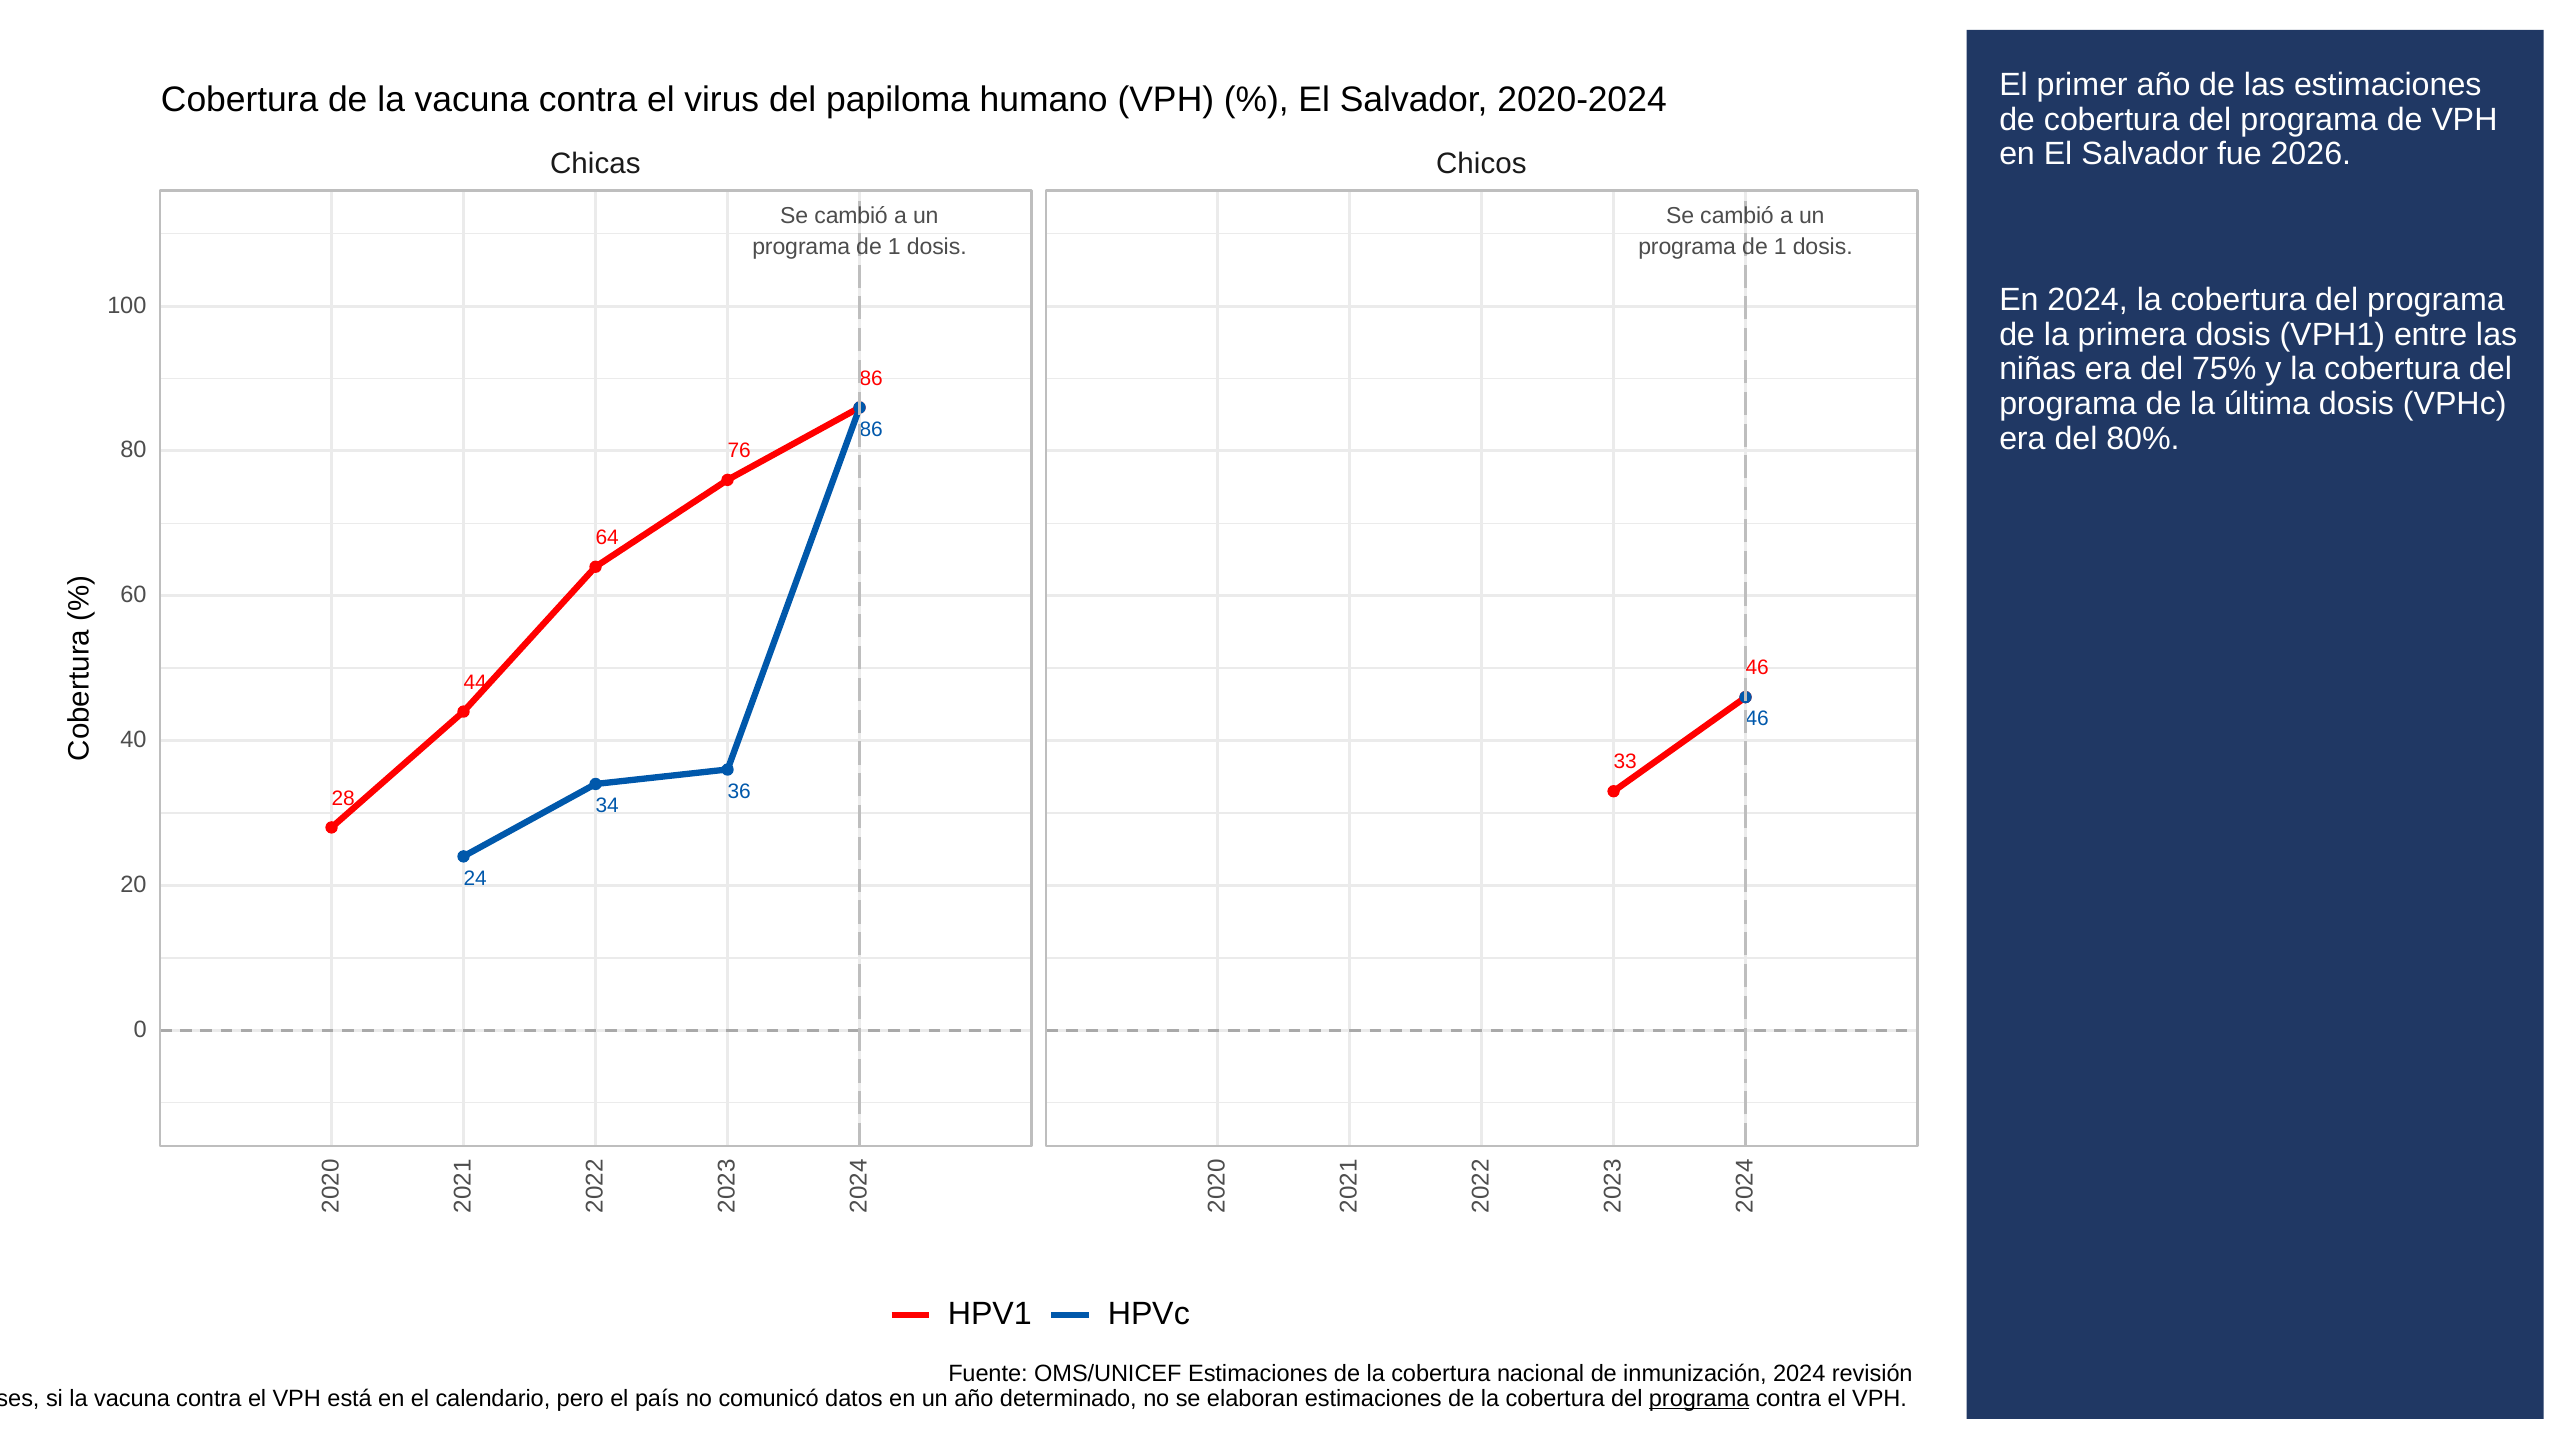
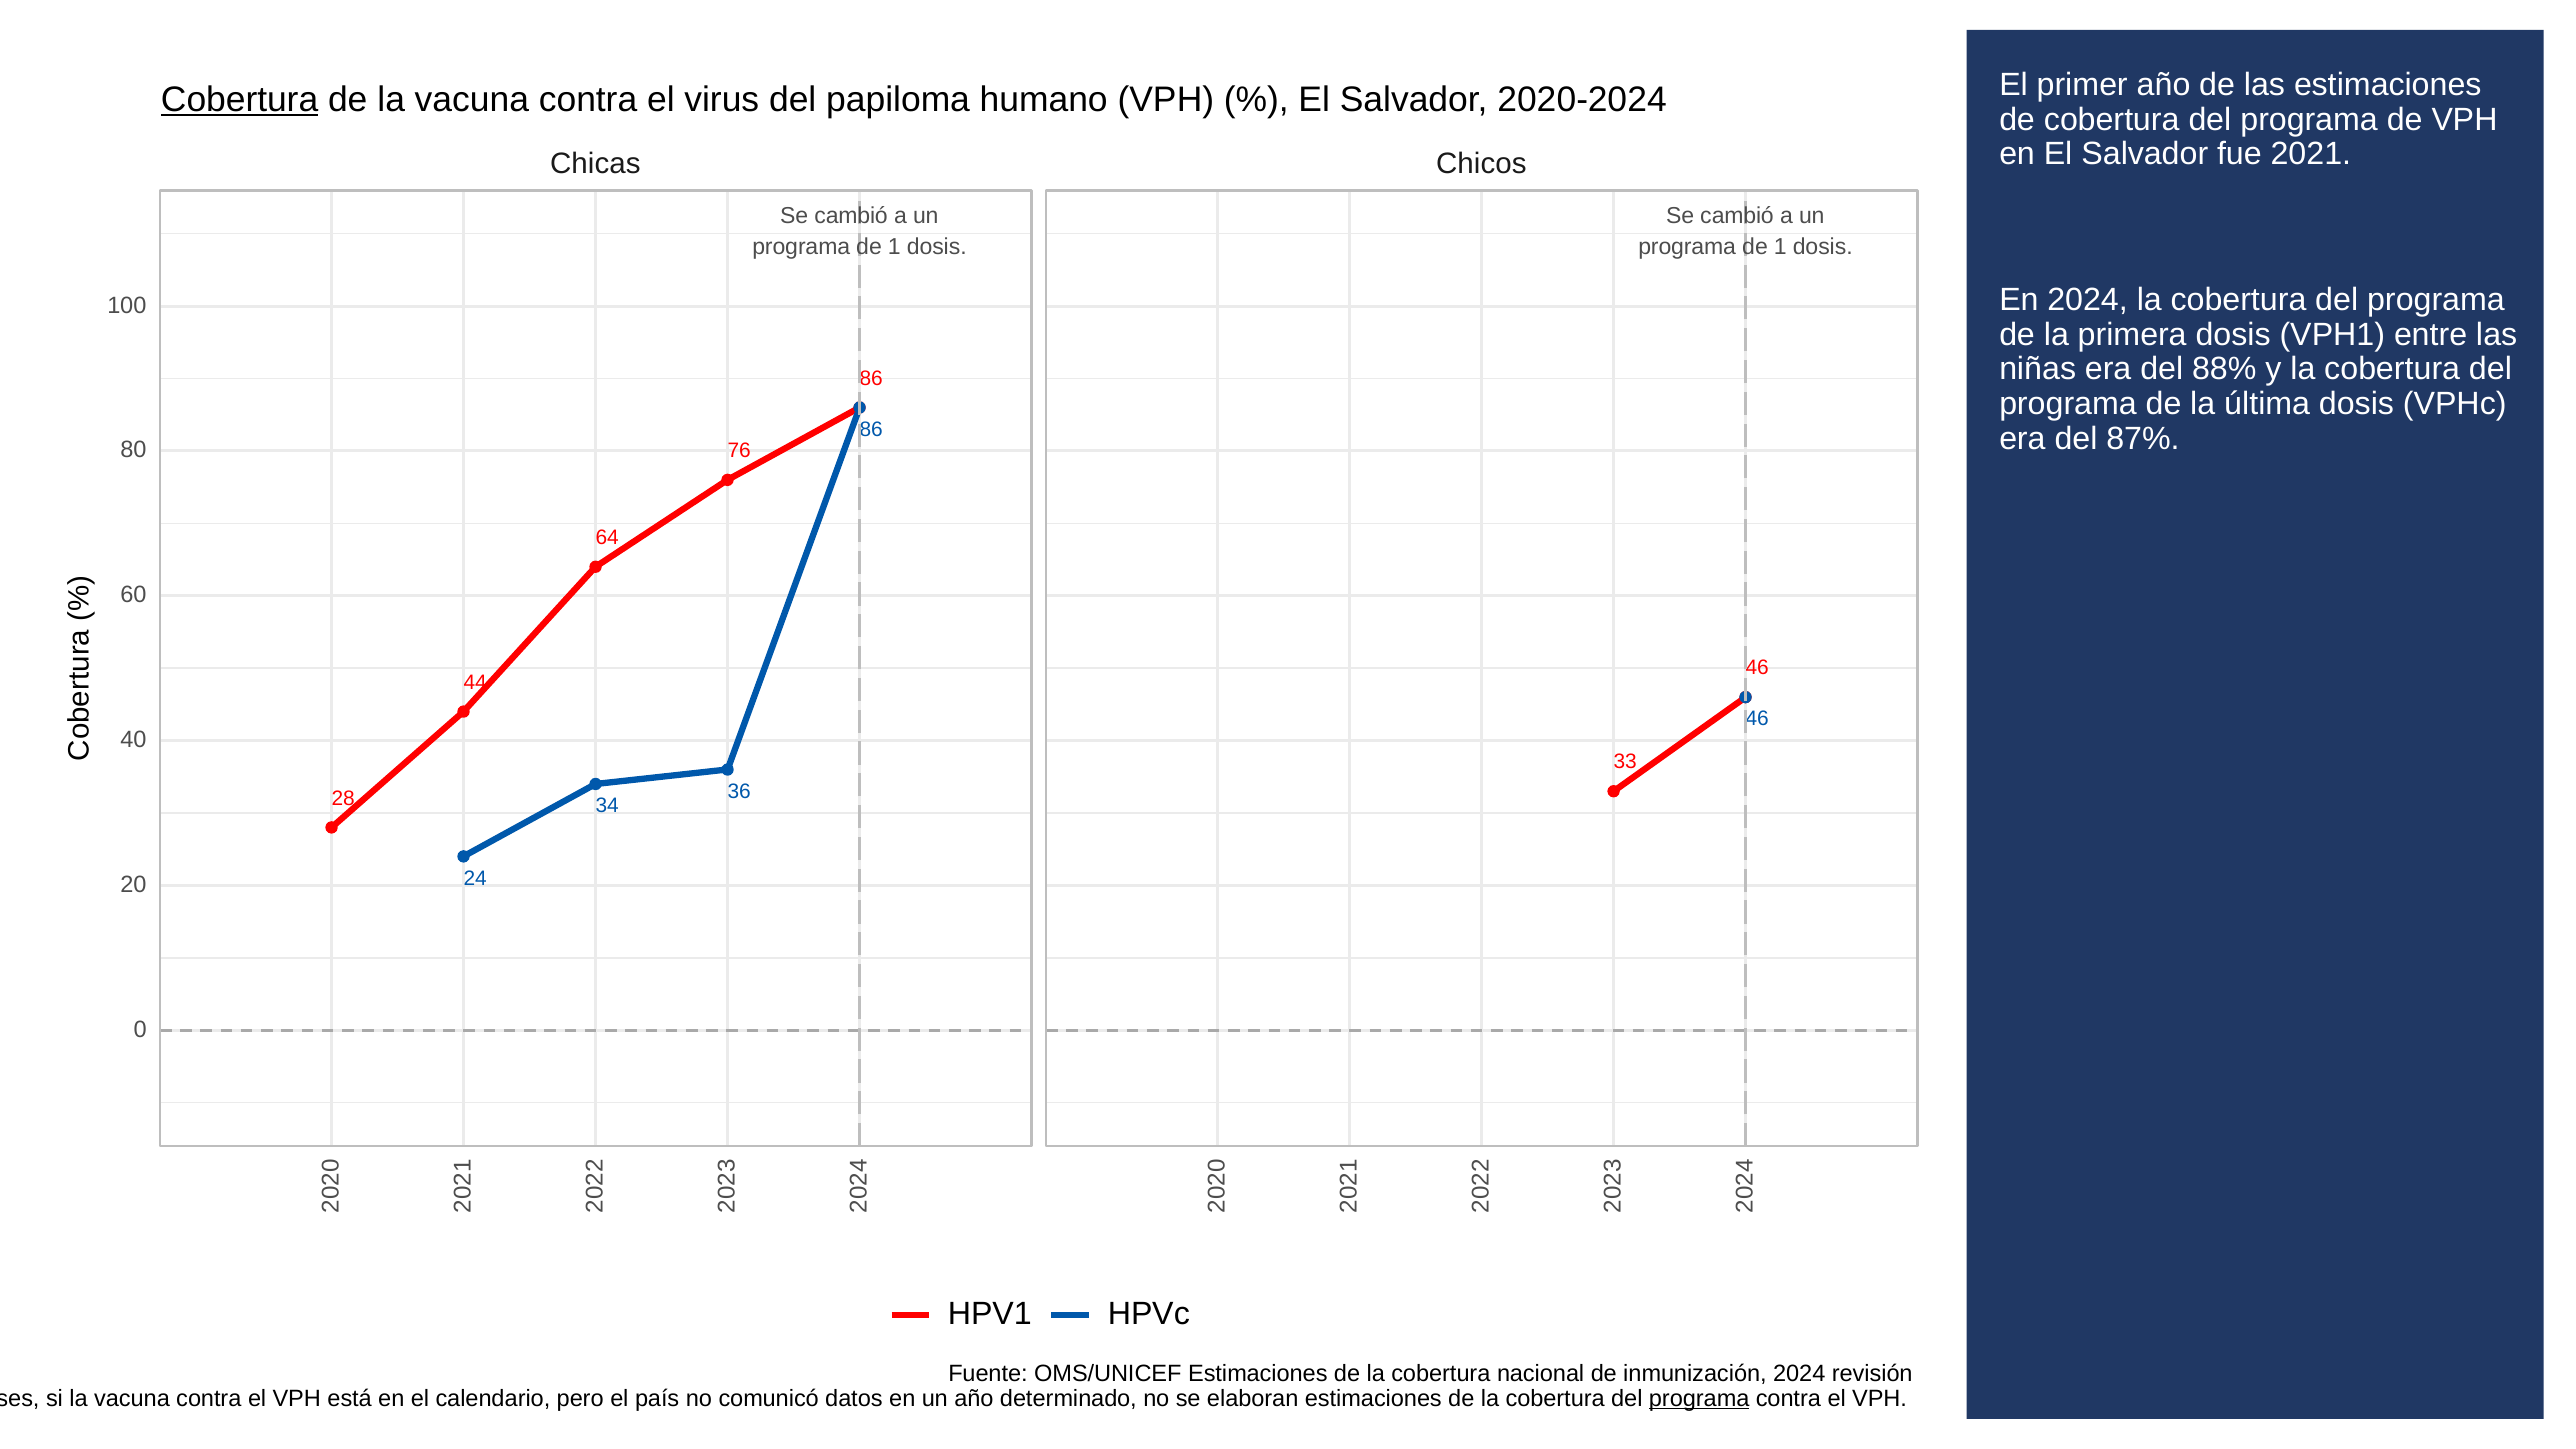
Cobertura underline: none -> present (240, 100)
2026: 2026 -> 2021 (2311, 154)
75%: 75% -> 88% (2224, 369)
80%: 80% -> 87% (2143, 439)
